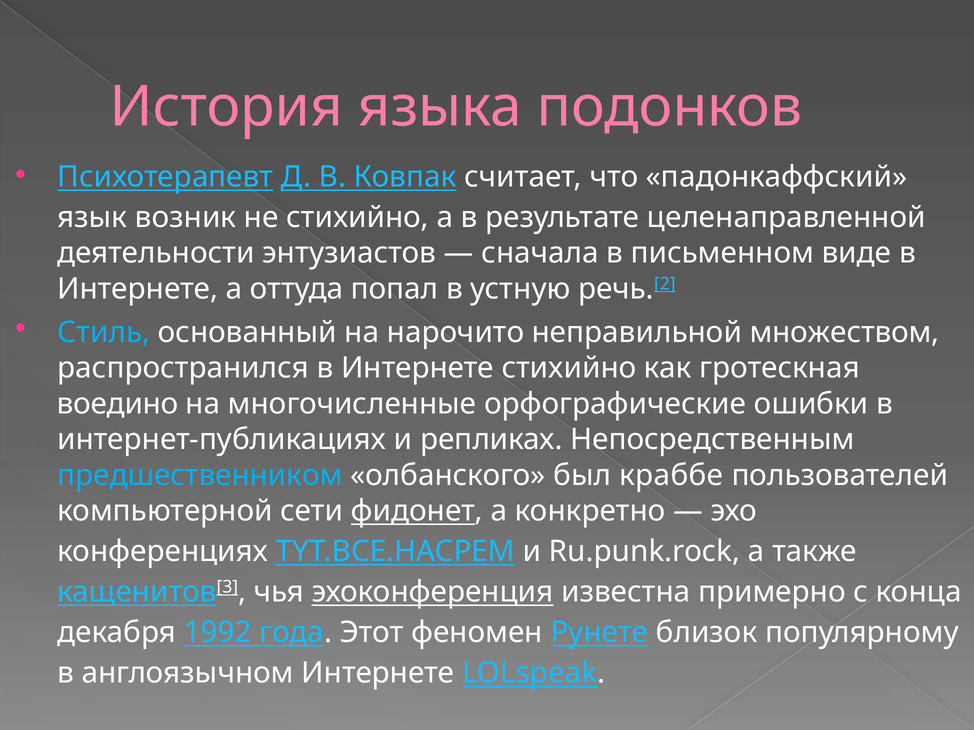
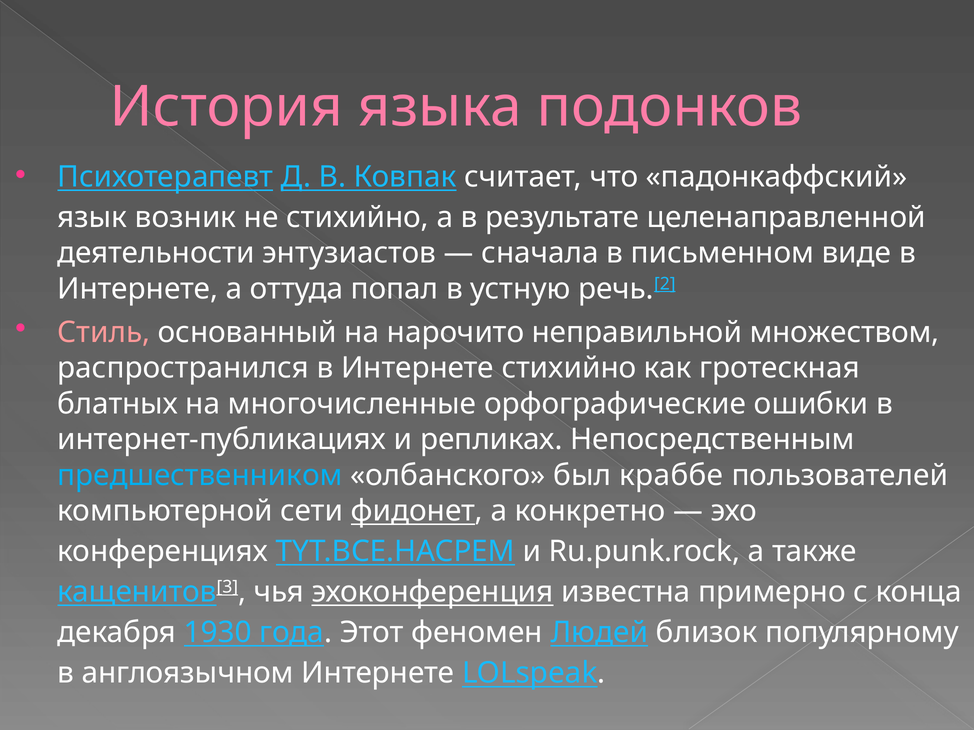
Стиль colour: light blue -> pink (104, 333)
воедино: воедино -> блатных (118, 404)
1992: 1992 -> 1930 (218, 633)
Рунете: Рунете -> Людей (599, 633)
